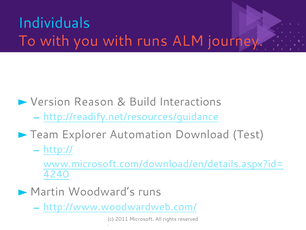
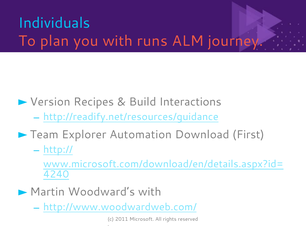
To with: with -> plan (55, 41)
Reason: Reason -> Recipes (94, 102)
Test: Test -> First (248, 134)
Woodward’s runs: runs -> with (150, 191)
